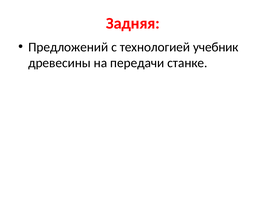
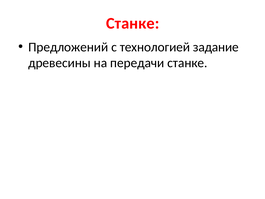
Задняя: Задняя -> Станке (133, 23)
учебник: учебник -> задание (216, 47)
